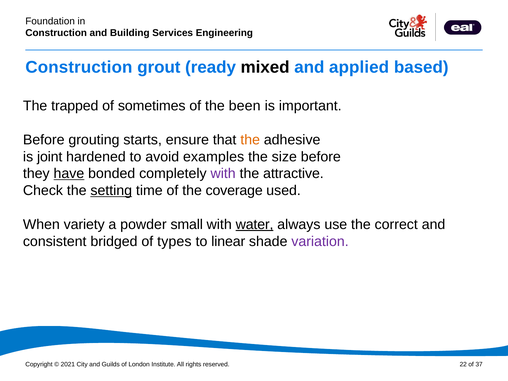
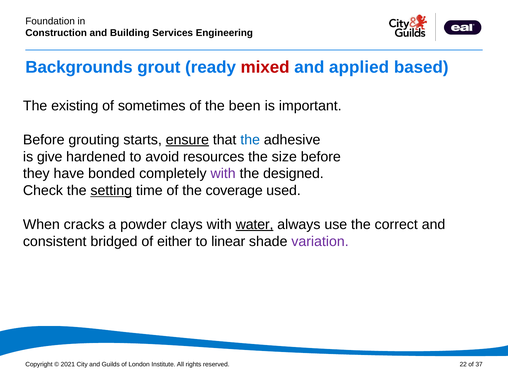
Construction: Construction -> Backgrounds (79, 67)
mixed colour: black -> red (265, 67)
trapped: trapped -> existing (75, 106)
ensure underline: none -> present (187, 140)
the colour: orange -> blue (250, 140)
joint: joint -> give (50, 157)
examples: examples -> resources (214, 157)
have underline: present -> none (69, 174)
attractive: attractive -> designed (293, 174)
variety: variety -> cracks (84, 224)
small: small -> clays (187, 224)
types: types -> either (174, 241)
